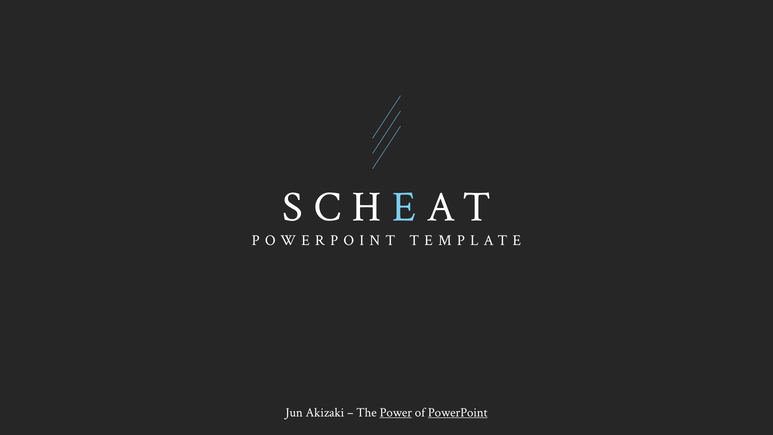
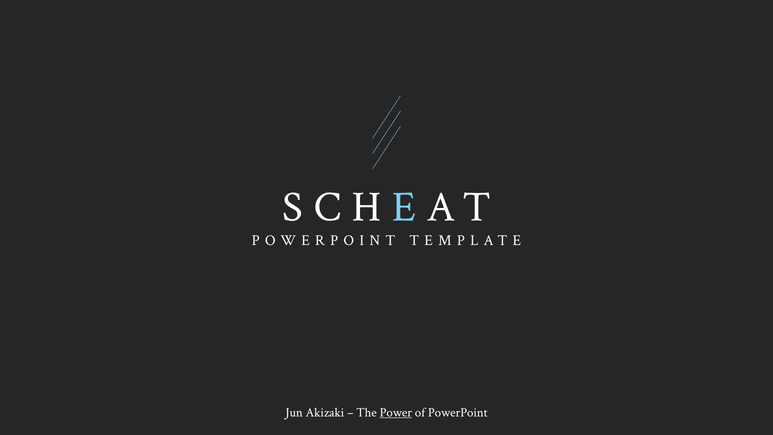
PowerPoint underline: present -> none (458, 412)
